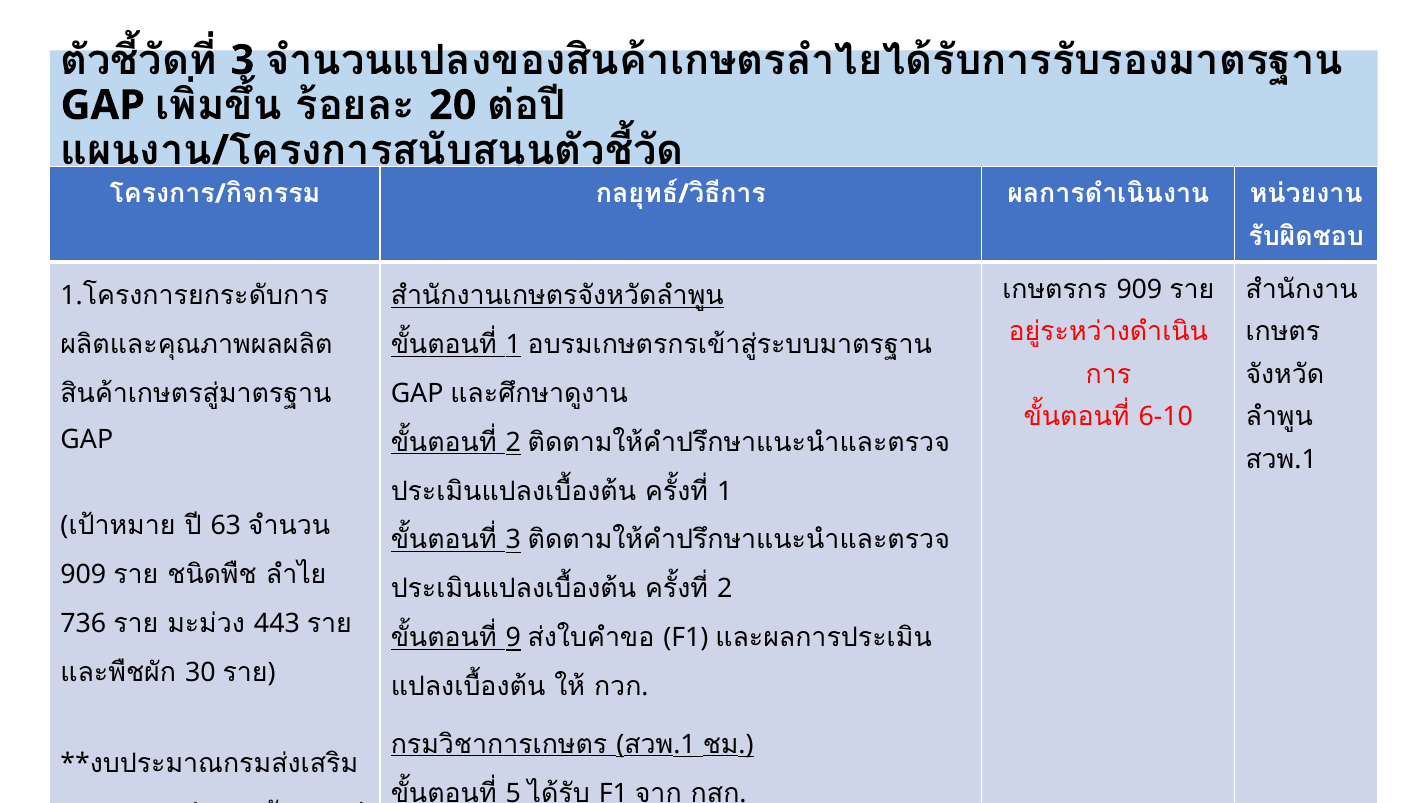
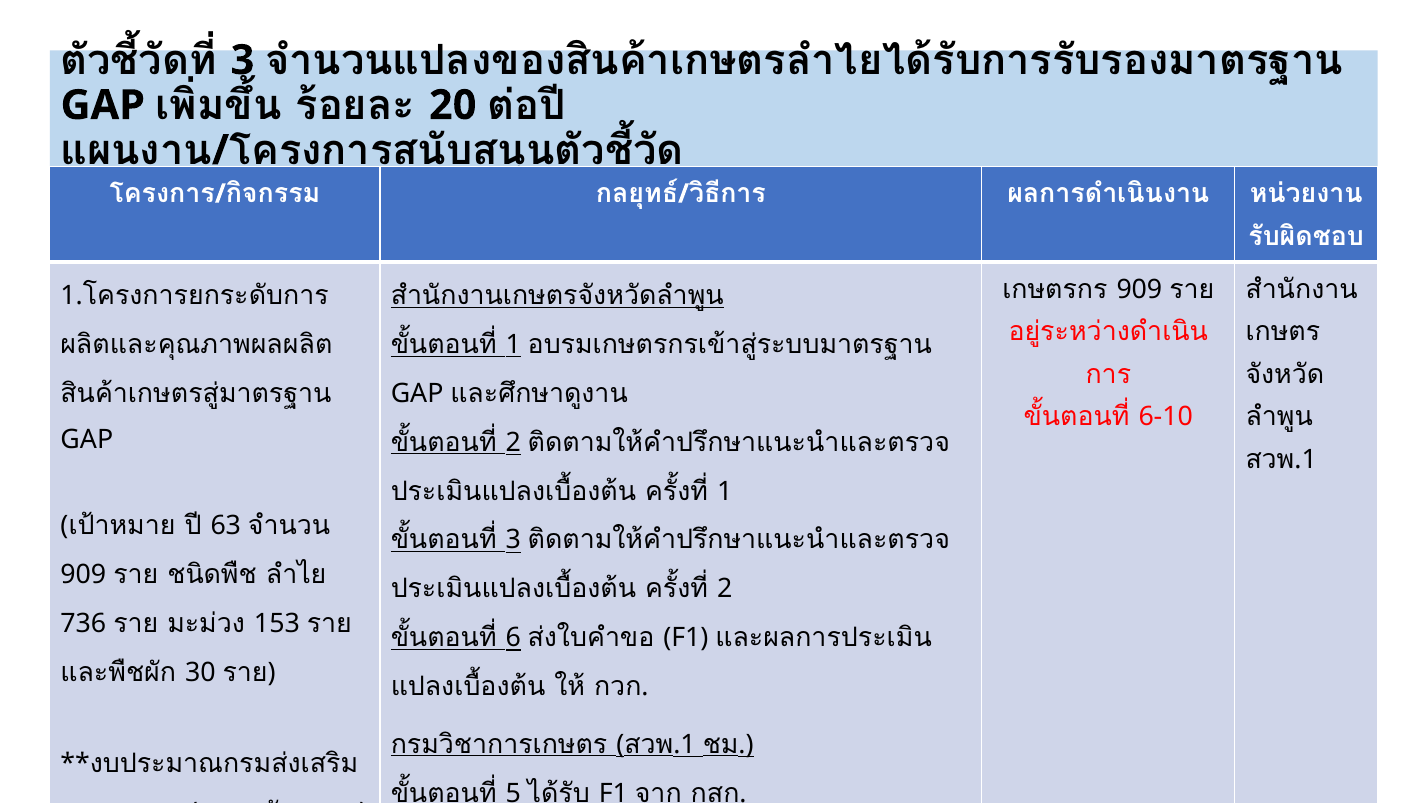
443: 443 -> 153 (277, 624)
9: 9 -> 6 (513, 638)
